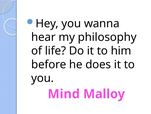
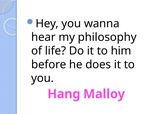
Mind: Mind -> Hang (64, 93)
